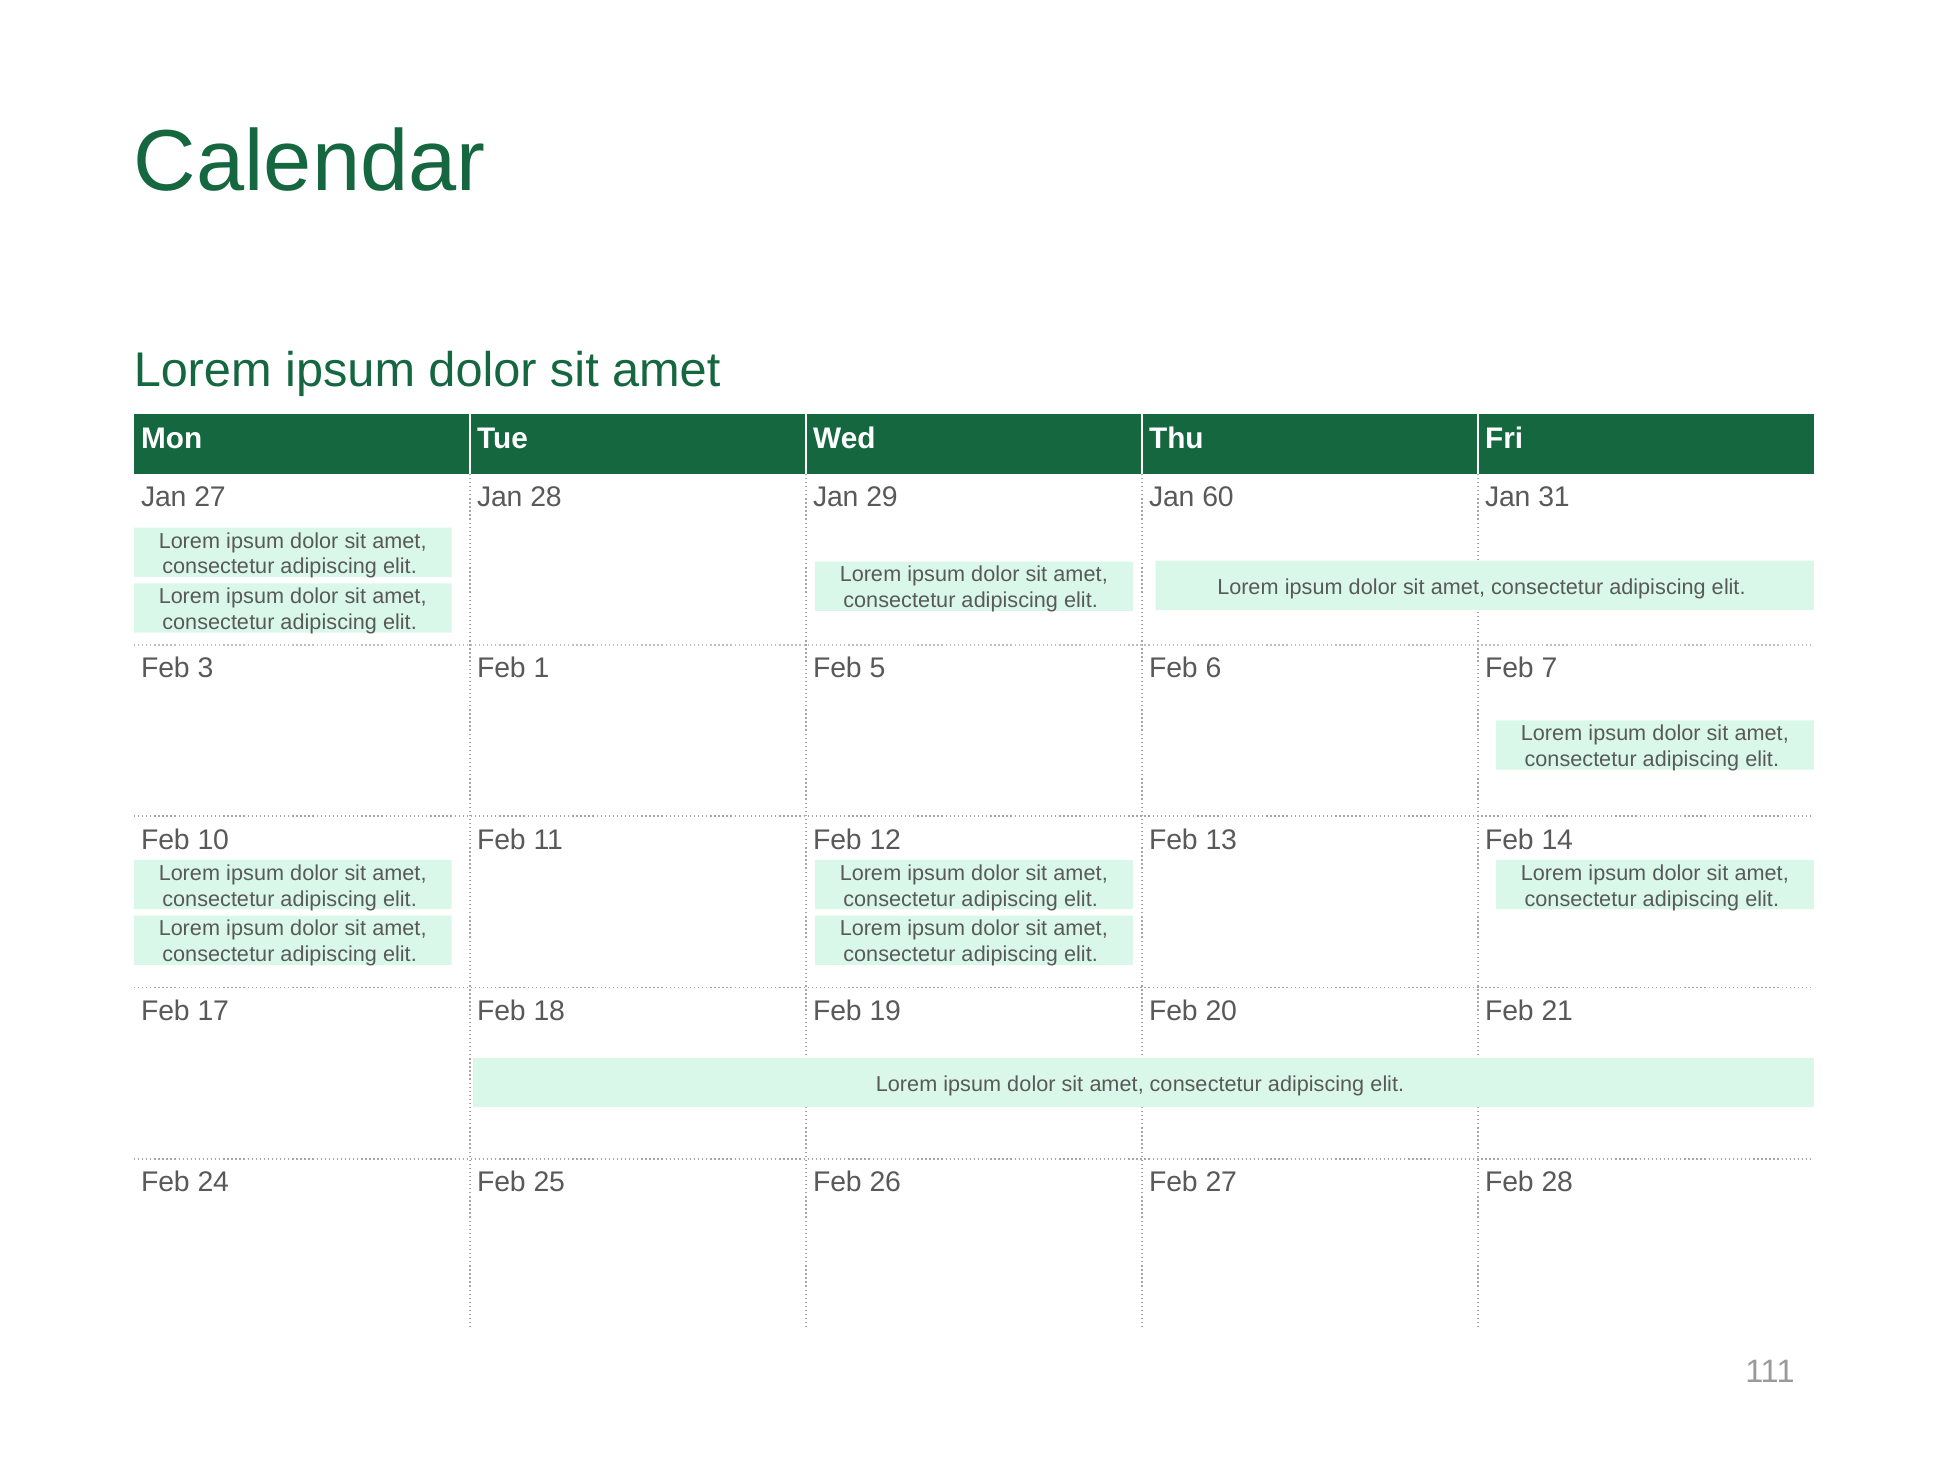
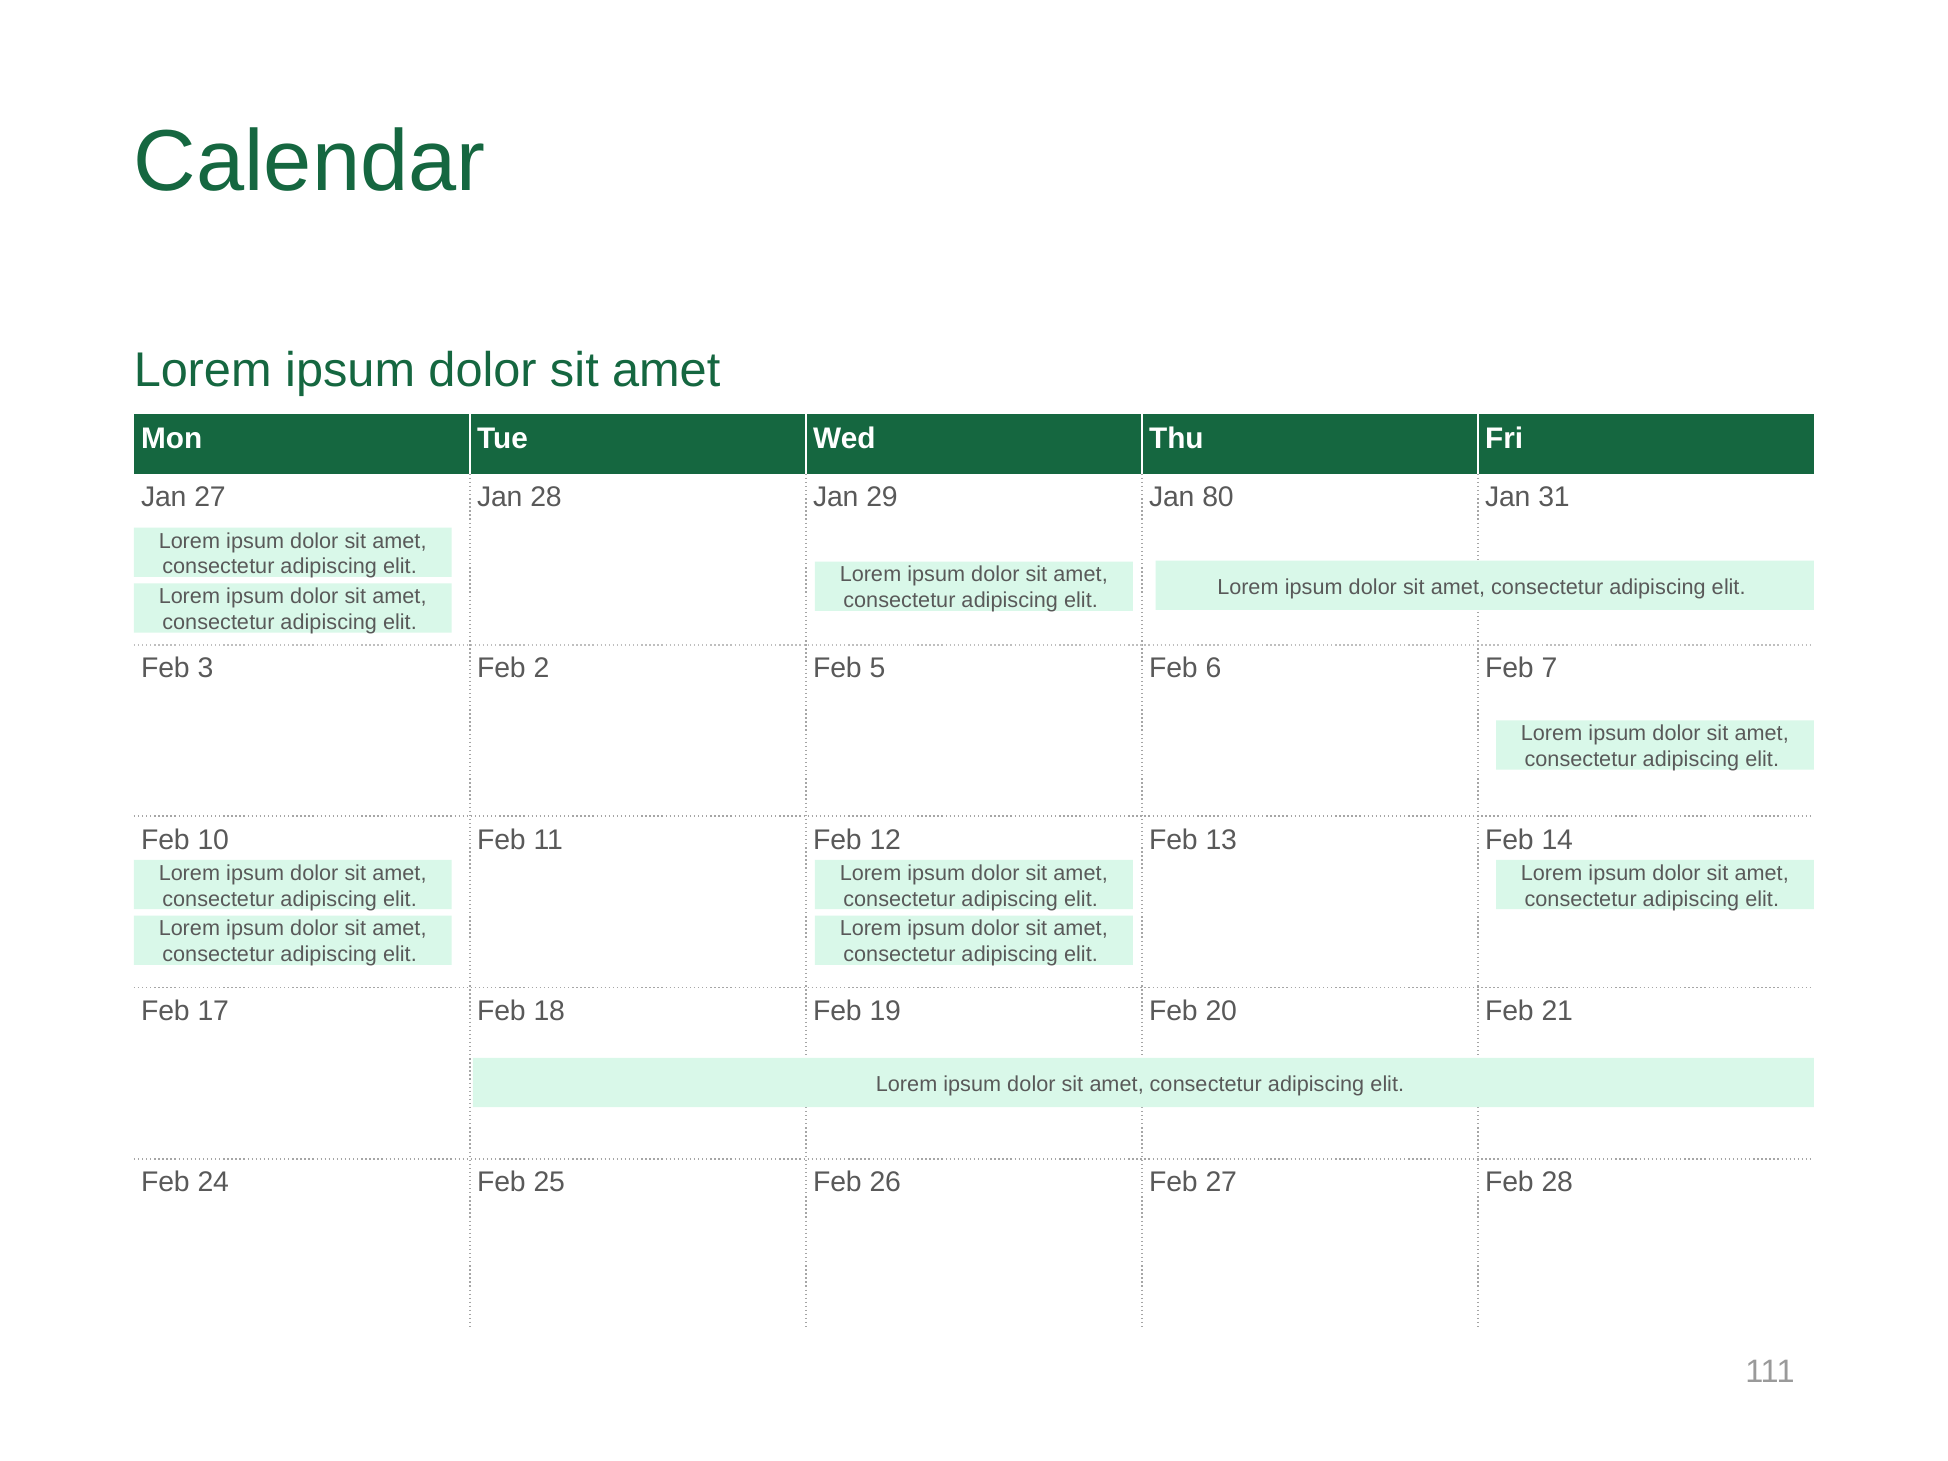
60: 60 -> 80 (1218, 497)
1: 1 -> 2 (542, 669)
